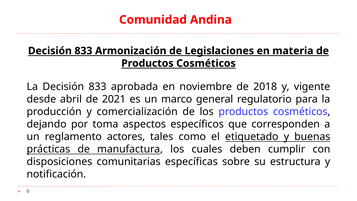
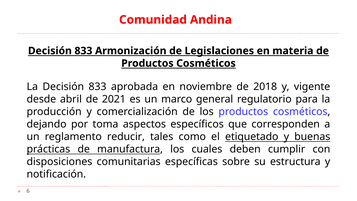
actores: actores -> reducir (126, 137)
